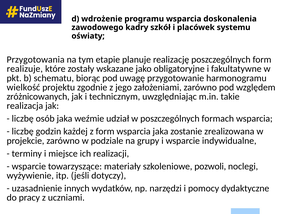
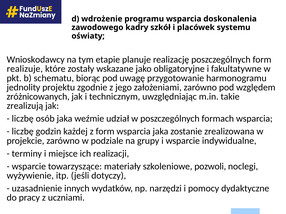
Przygotowania: Przygotowania -> Wnioskodawcy (36, 60)
wielkość: wielkość -> jednolity (23, 88)
realizacja: realizacja -> zrealizują (25, 106)
